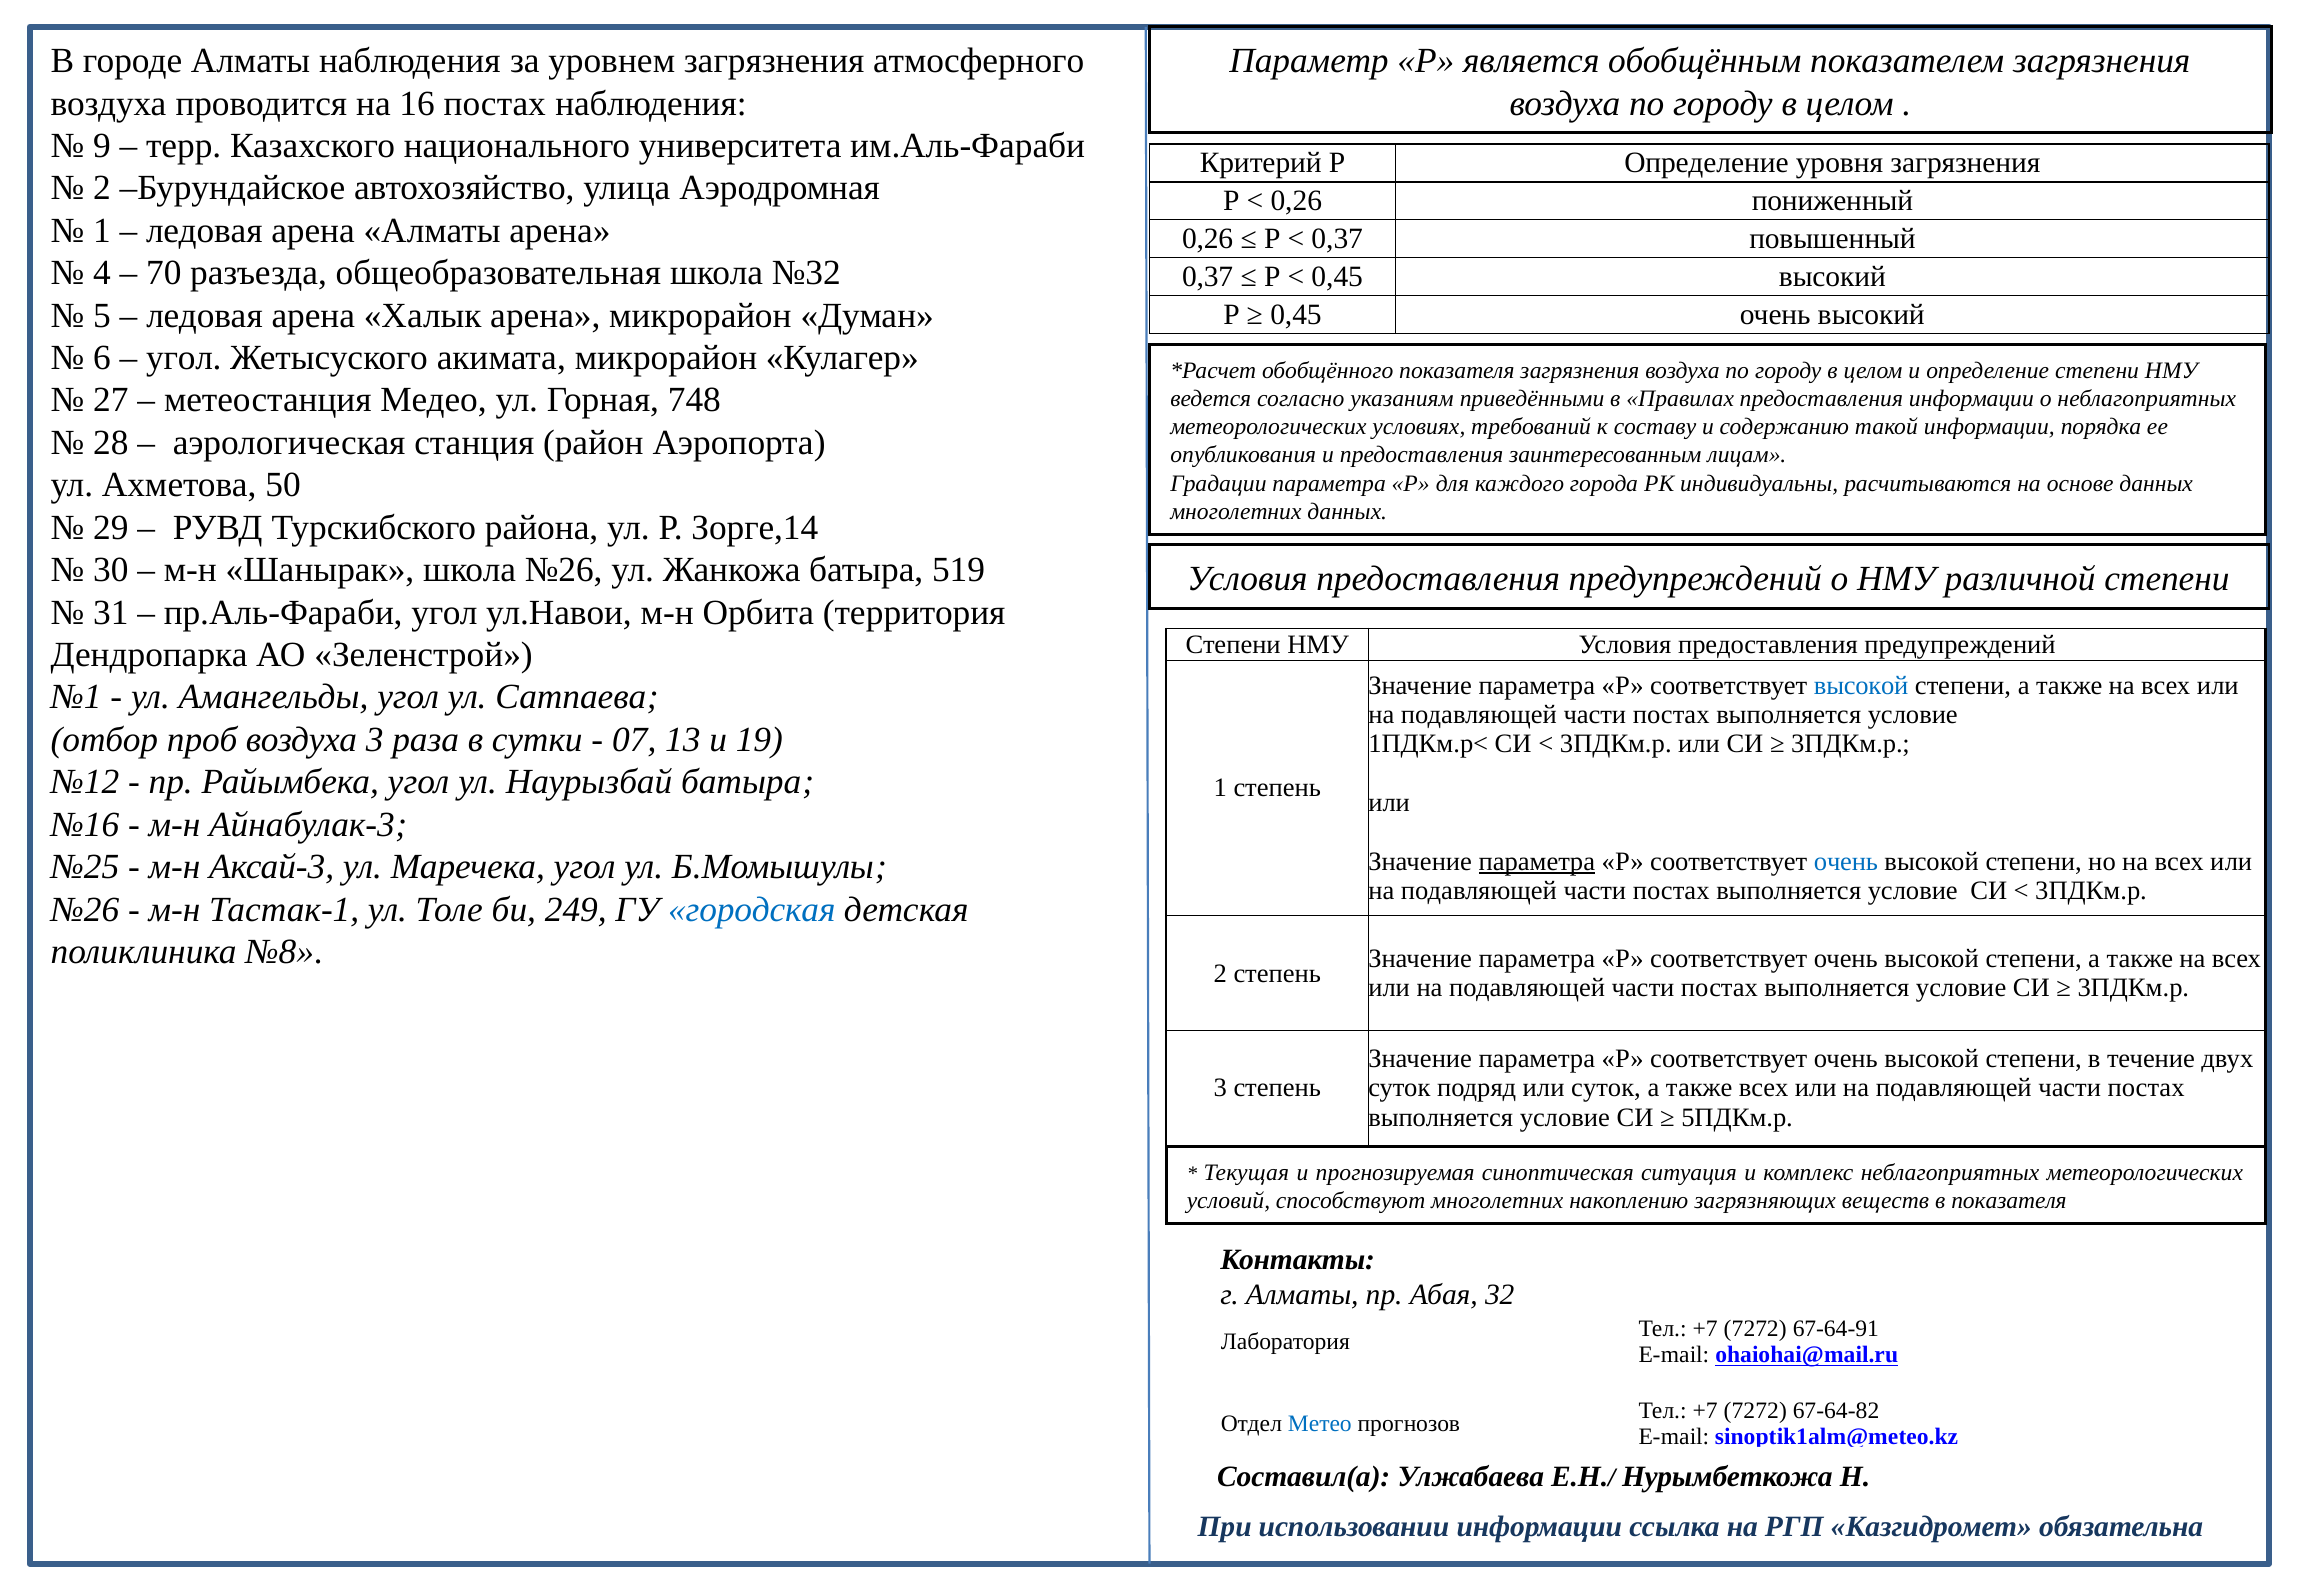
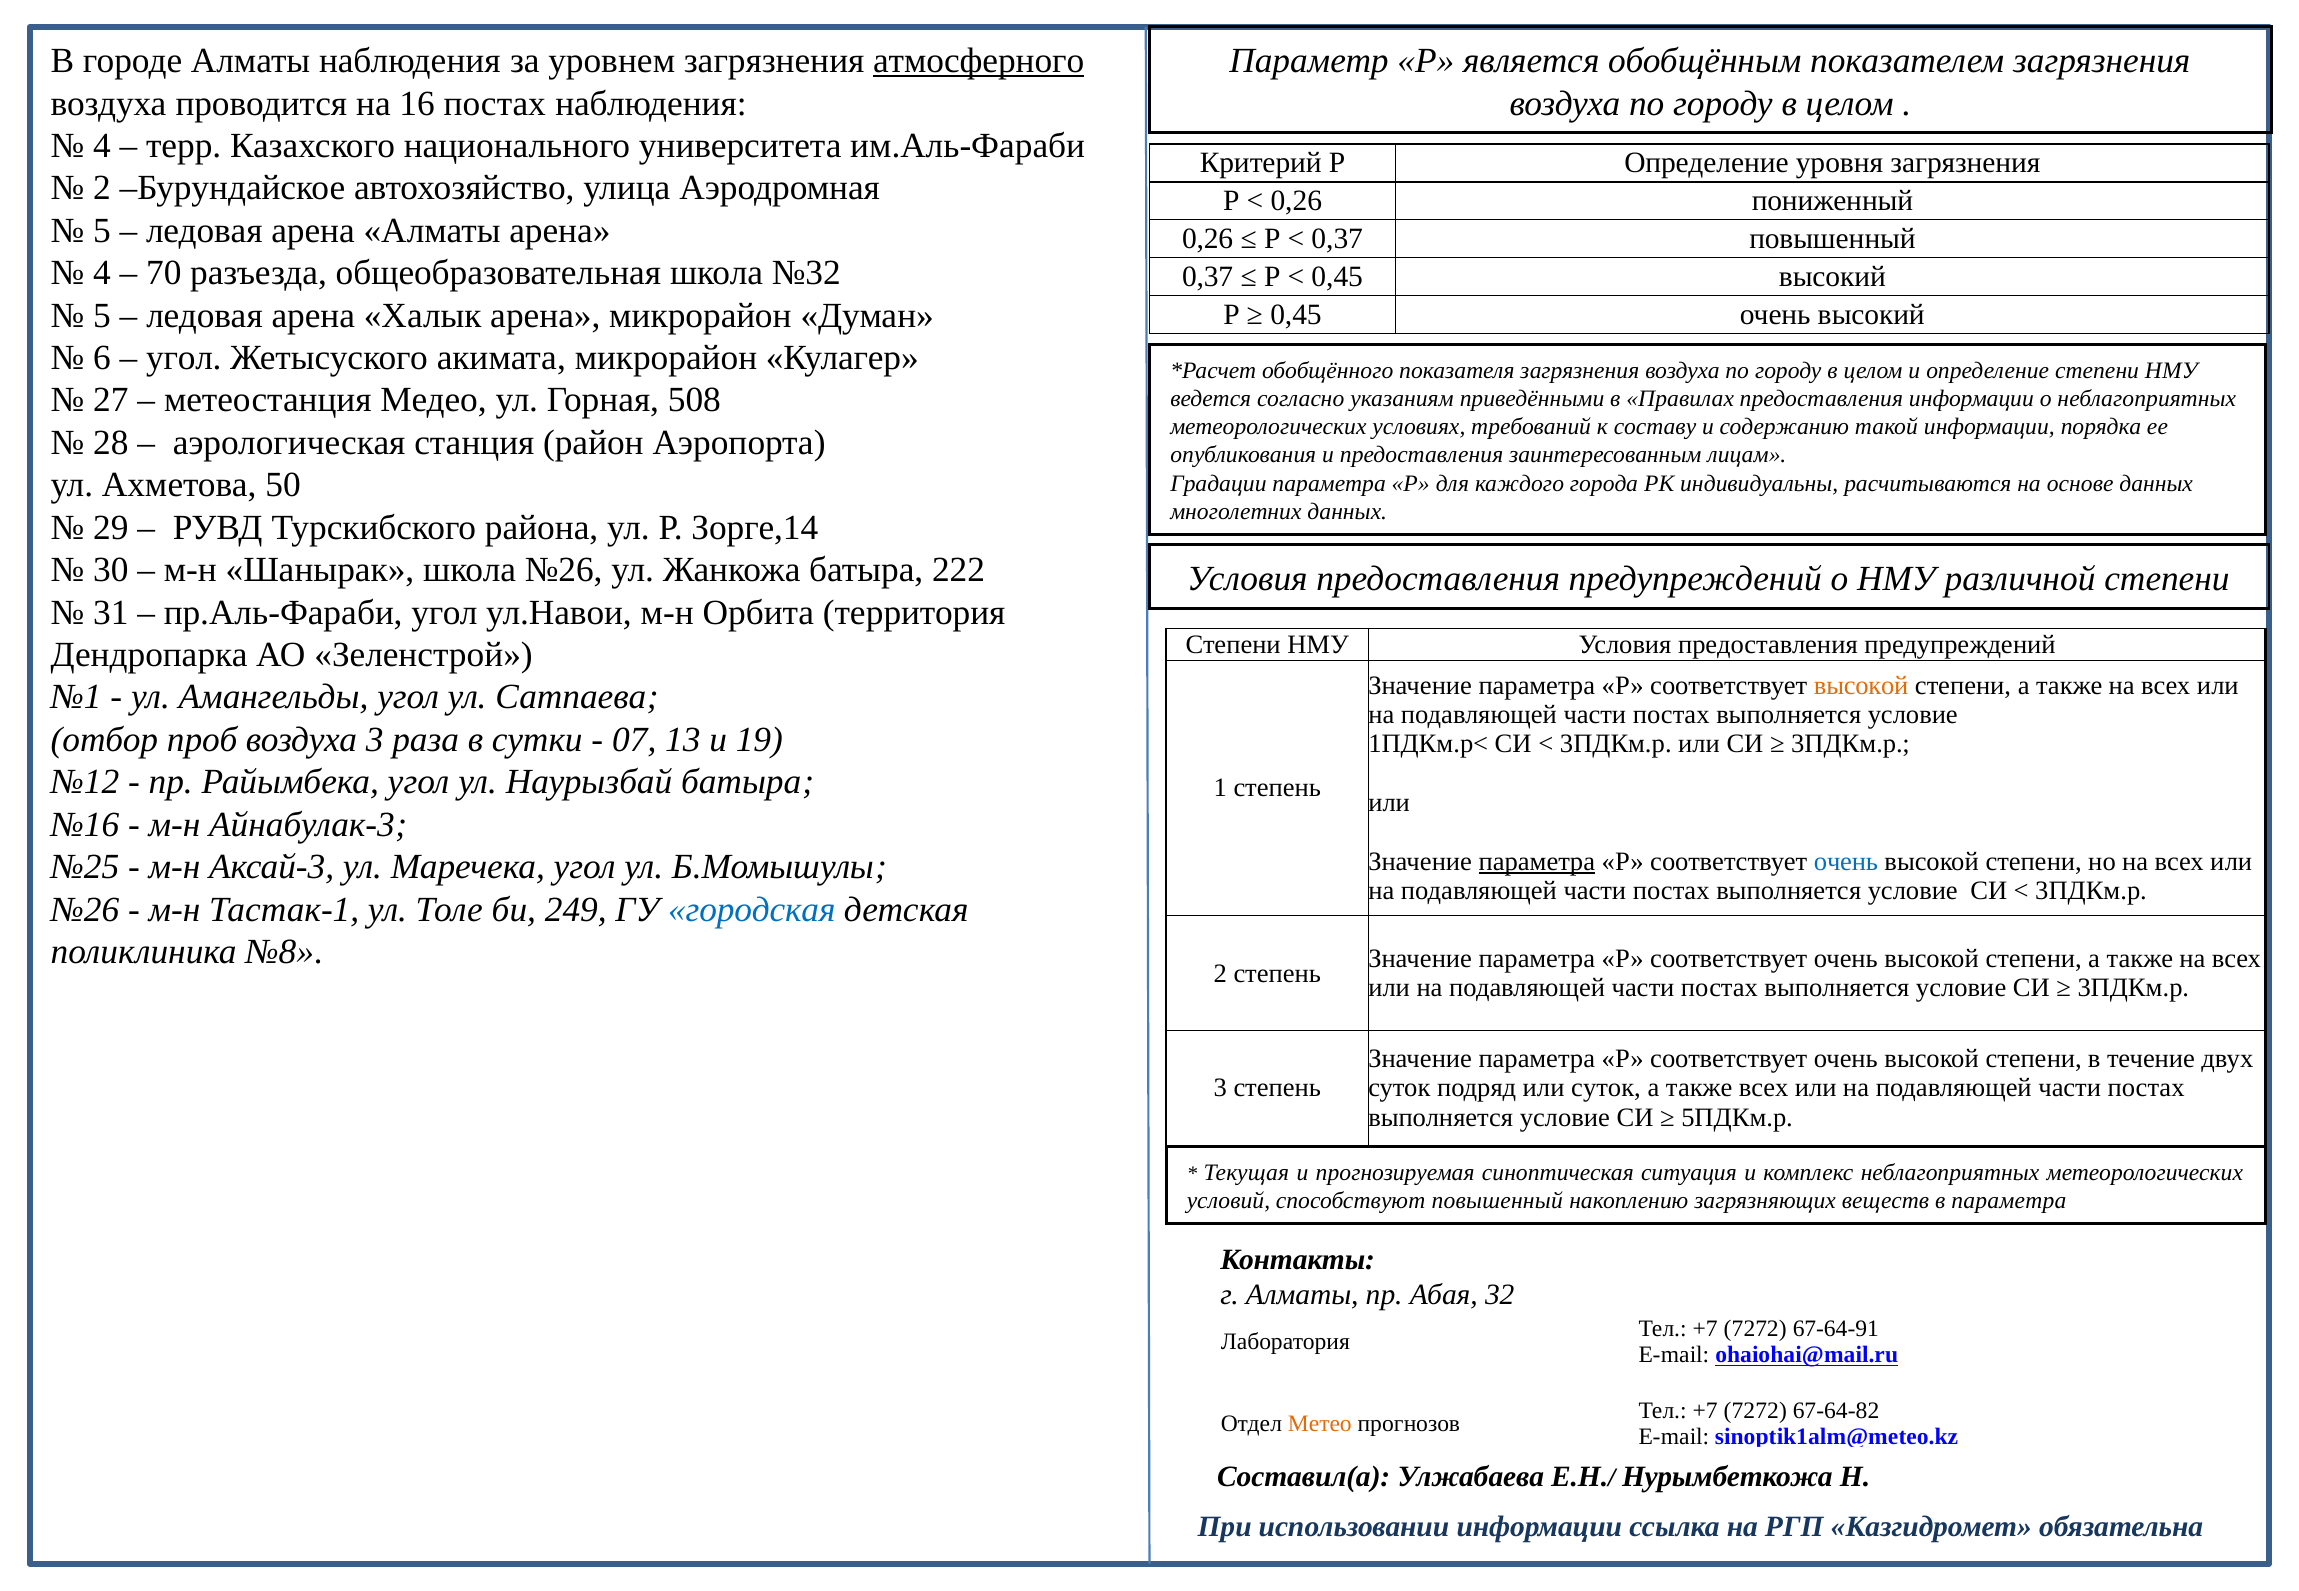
атмосферного underline: none -> present (979, 61)
9: 9 -> 4 (102, 146)
1: 1 -> 5 (102, 231)
748: 748 -> 508 (694, 400)
519: 519 -> 222 (958, 570)
высокой colour: blue -> orange (1861, 686)
способствуют многолетних: многолетних -> повышенный (1497, 1201)
в показателя: показателя -> параметра (2009, 1201)
Метео colour: blue -> orange (1320, 1425)
